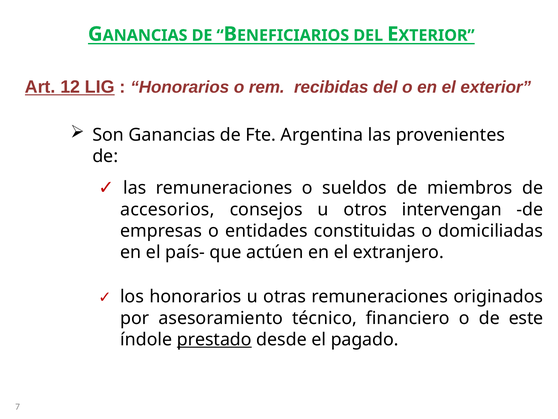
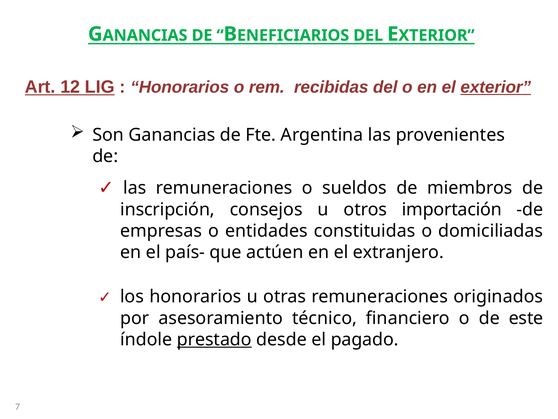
exterior underline: none -> present (496, 87)
accesorios: accesorios -> inscripción (167, 209)
intervengan: intervengan -> importación (452, 209)
